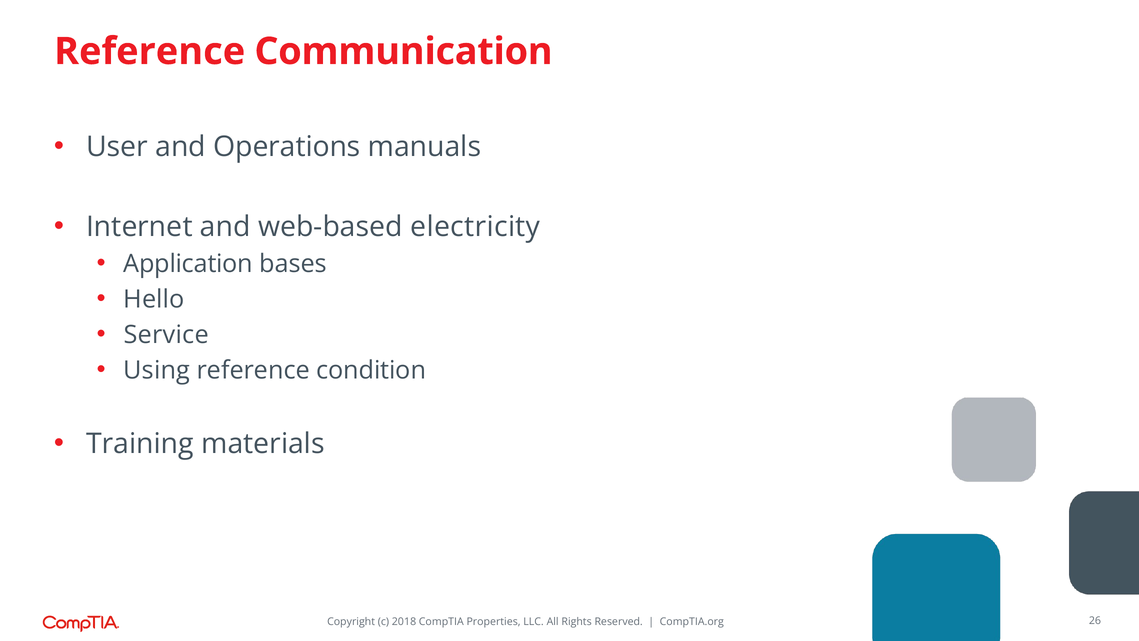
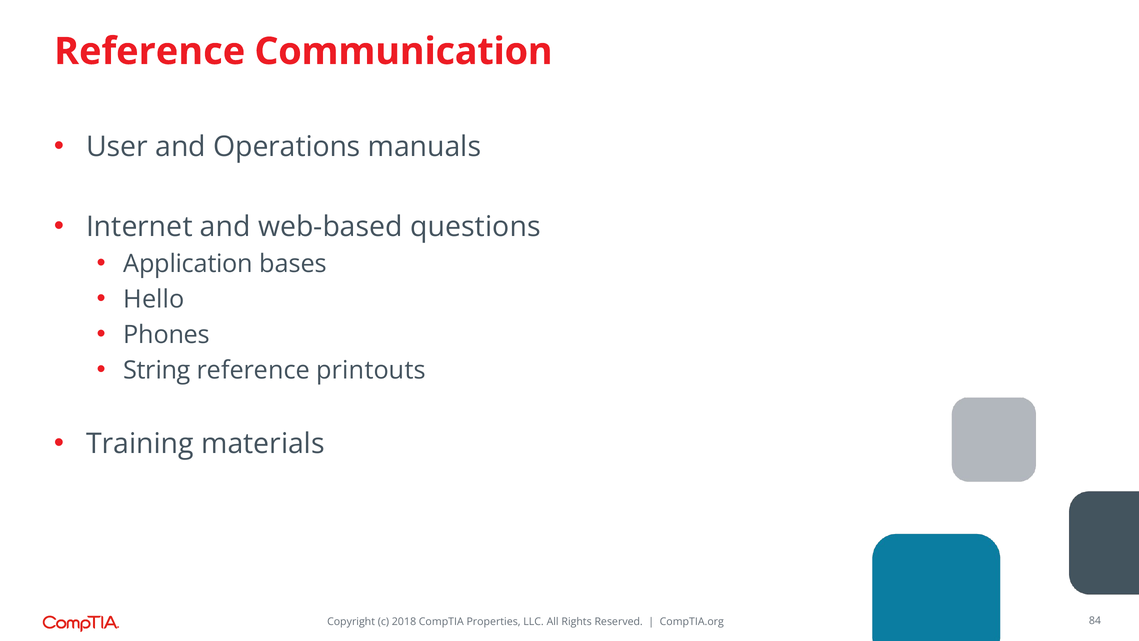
electricity: electricity -> questions (475, 227)
Service: Service -> Phones (167, 335)
Using: Using -> String (157, 370)
condition: condition -> printouts (371, 370)
26: 26 -> 84 (1095, 621)
